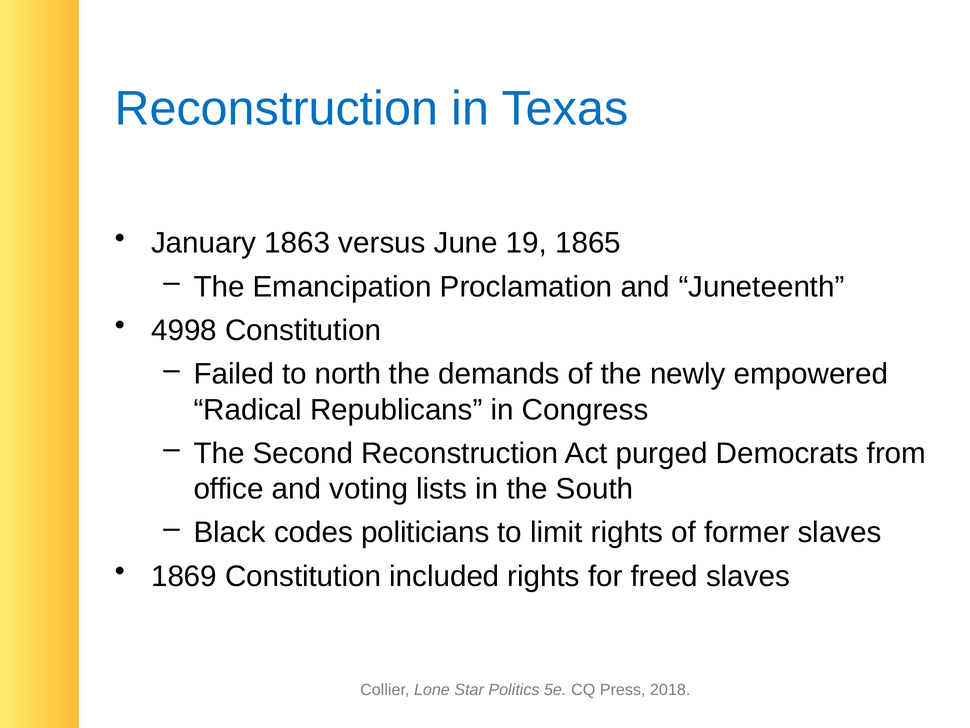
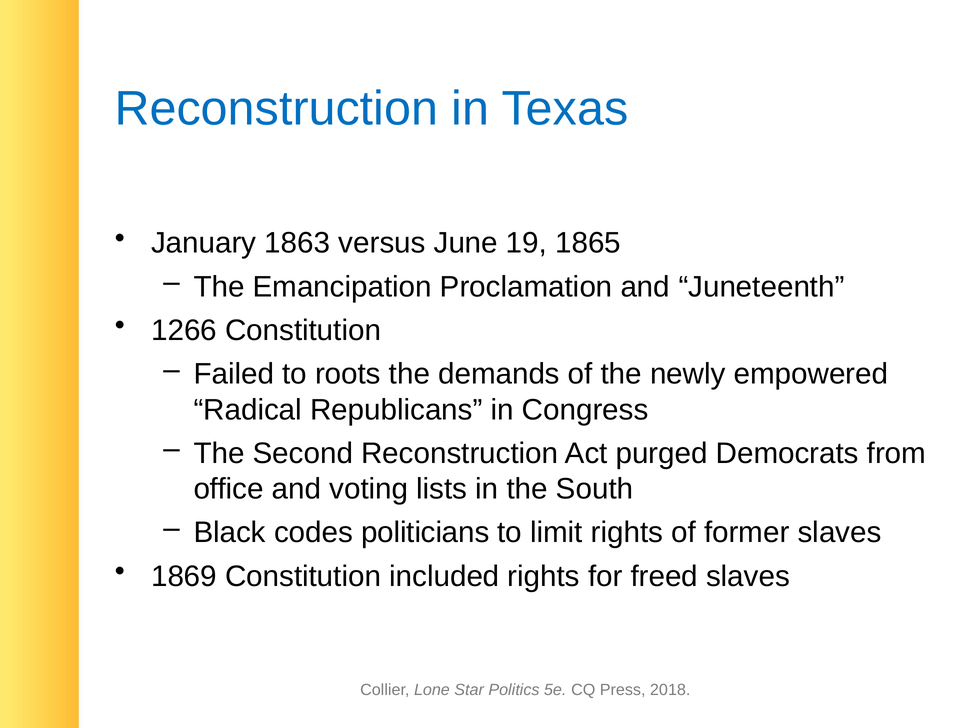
4998: 4998 -> 1266 (184, 330)
north: north -> roots (348, 374)
